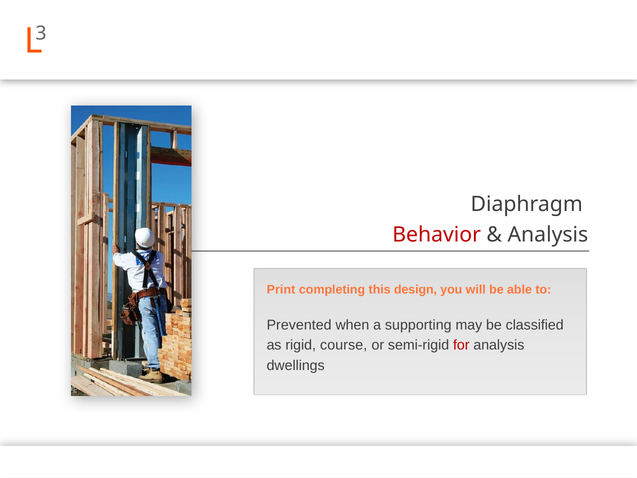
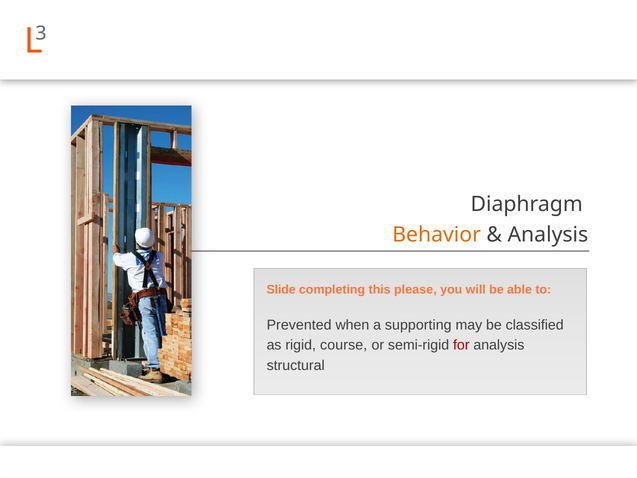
Behavior colour: red -> orange (437, 235)
Print: Print -> Slide (281, 289)
design: design -> please (415, 289)
dwellings: dwellings -> structural (296, 365)
